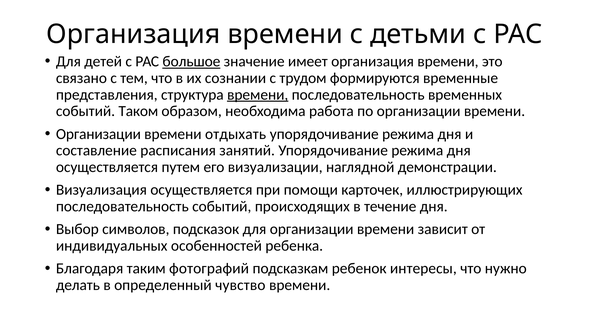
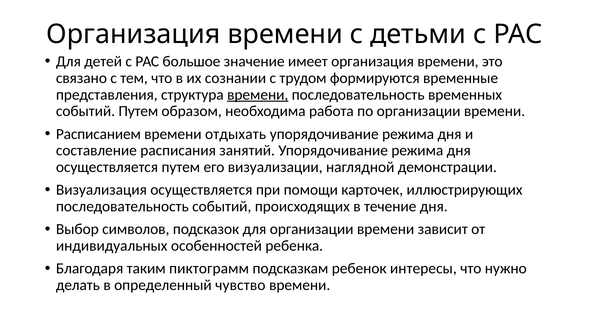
большое underline: present -> none (191, 61)
событий Таком: Таком -> Путем (138, 111)
Организации: Организации -> Расписанием (98, 134)
фотографий: фотографий -> пиктограмм (209, 268)
